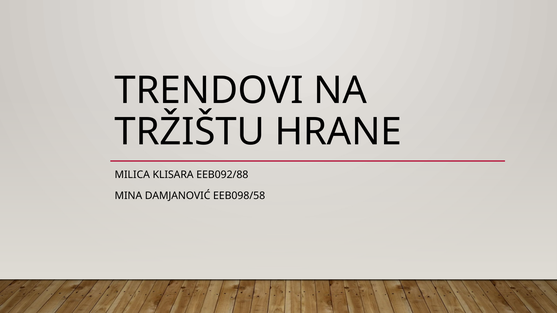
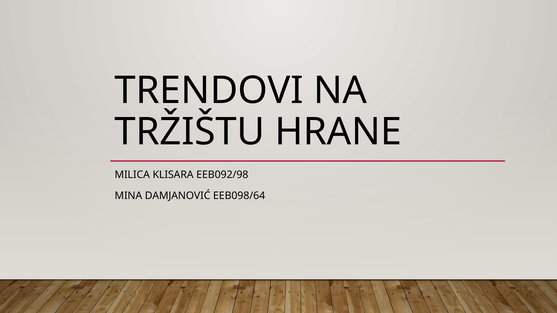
EEB092/88: EEB092/88 -> EEB092/98 (222, 175)
EEB098/58: EEB098/58 -> EEB098/64 (239, 196)
